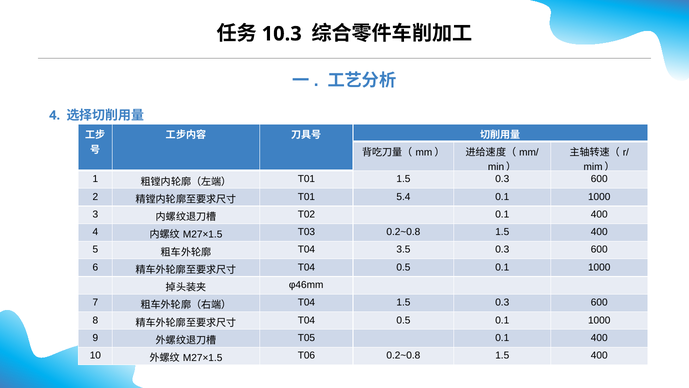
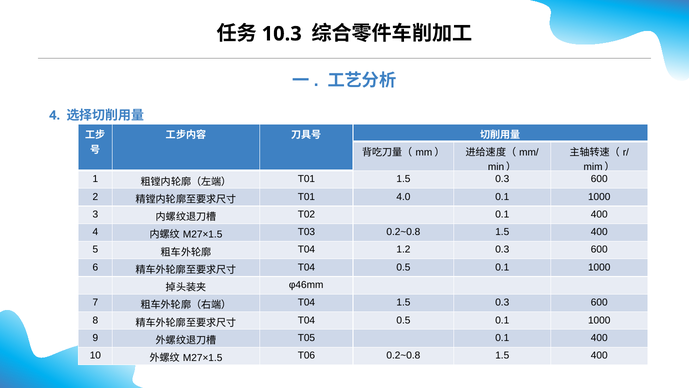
5.4: 5.4 -> 4.0 (403, 197)
3.5: 3.5 -> 1.2 (403, 249)
